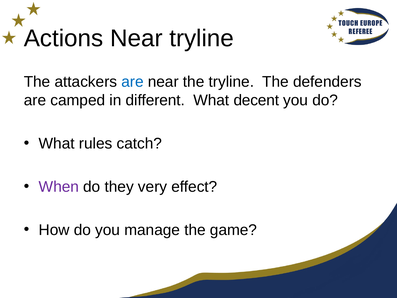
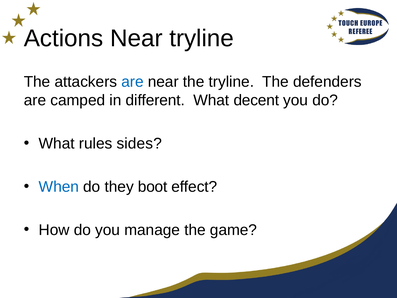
catch: catch -> sides (139, 143)
When colour: purple -> blue (59, 187)
very: very -> boot (153, 187)
